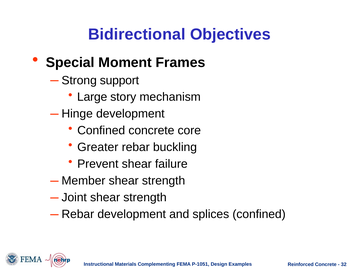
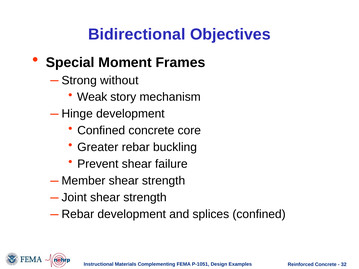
support: support -> without (119, 80)
Large: Large -> Weak (92, 97)
